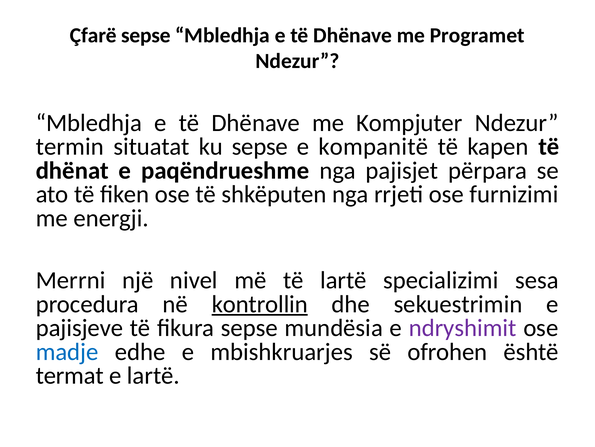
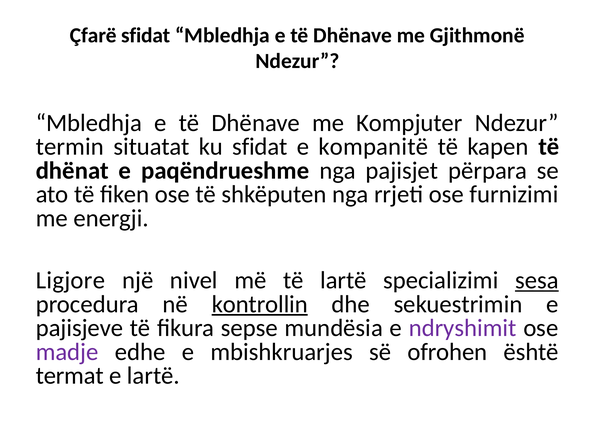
Çfarë sepse: sepse -> sfidat (146, 35)
Programet: Programet -> Gjithmonë (477, 35)
ku sepse: sepse -> sfidat (260, 147)
Merrni: Merrni -> Ligjore (70, 280)
sesa underline: none -> present (537, 280)
madje colour: blue -> purple (67, 351)
